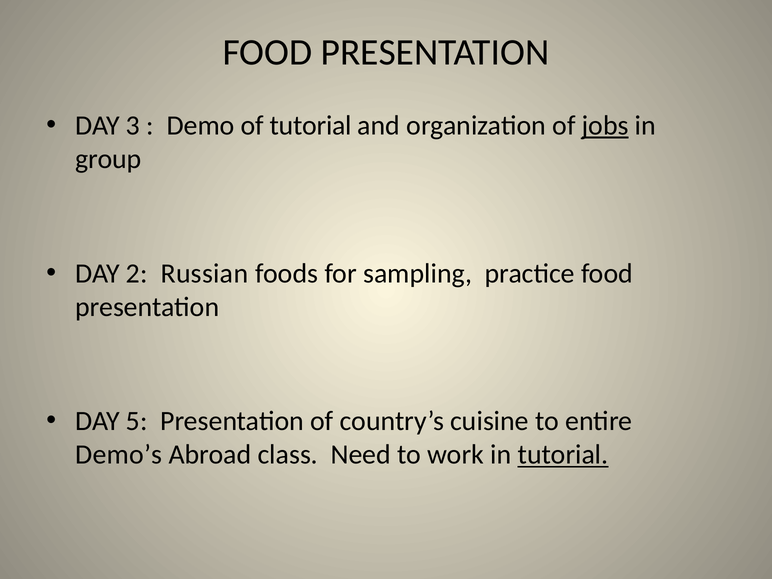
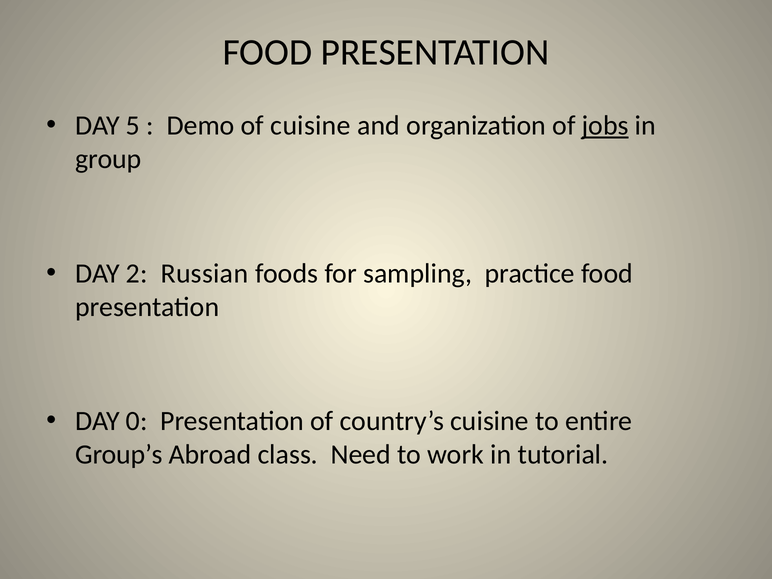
3: 3 -> 5 (133, 125)
of tutorial: tutorial -> cuisine (311, 125)
5: 5 -> 0 (137, 421)
Demo’s: Demo’s -> Group’s (119, 455)
tutorial underline: present -> none (563, 455)
